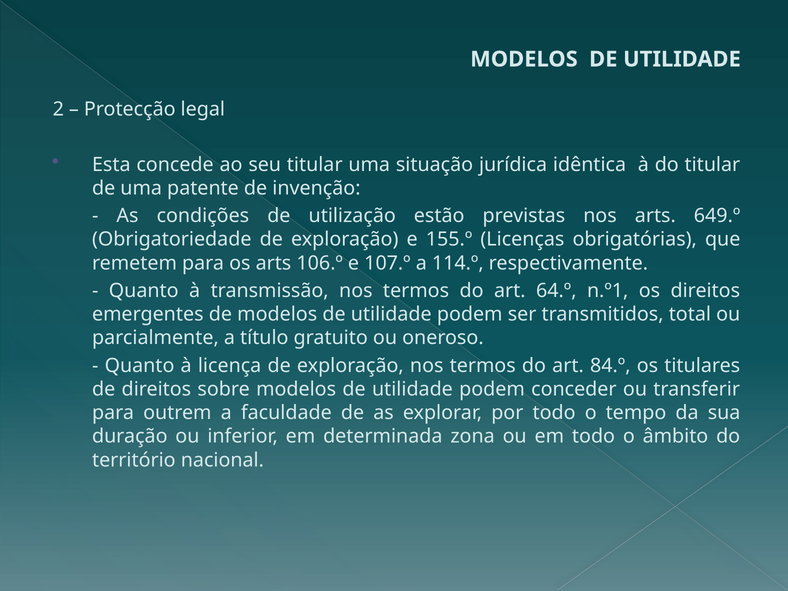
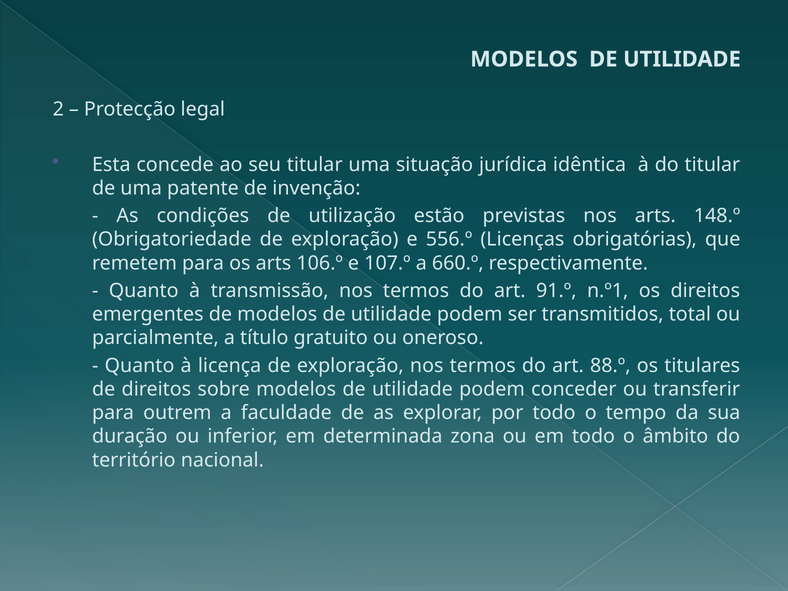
649.º: 649.º -> 148.º (717, 216)
155.º: 155.º -> 556.º (449, 239)
114.º: 114.º -> 660.º (458, 263)
64.º: 64.º -> 91.º (556, 291)
84.º: 84.º -> 88.º (610, 366)
